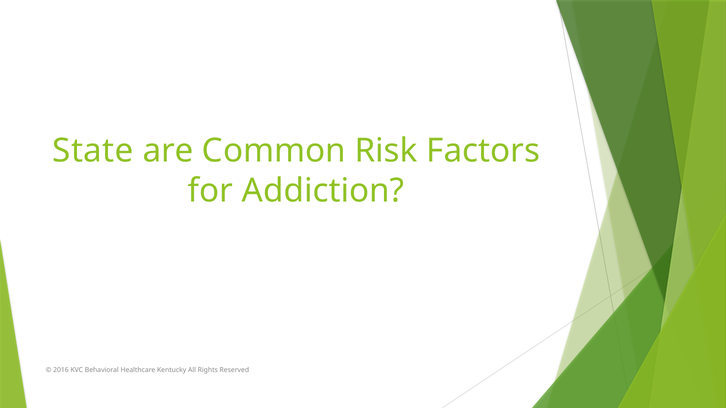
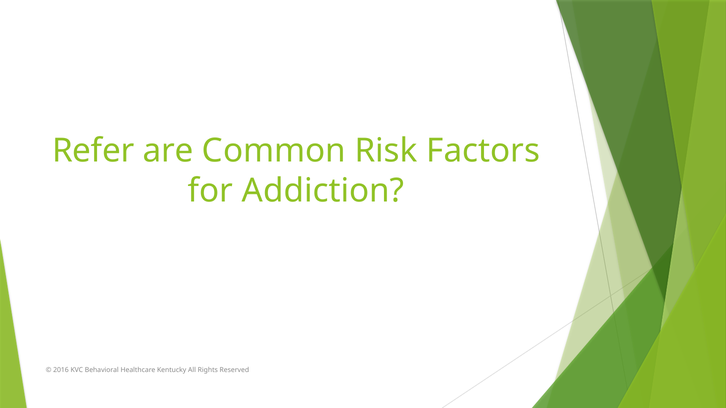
State: State -> Refer (93, 151)
